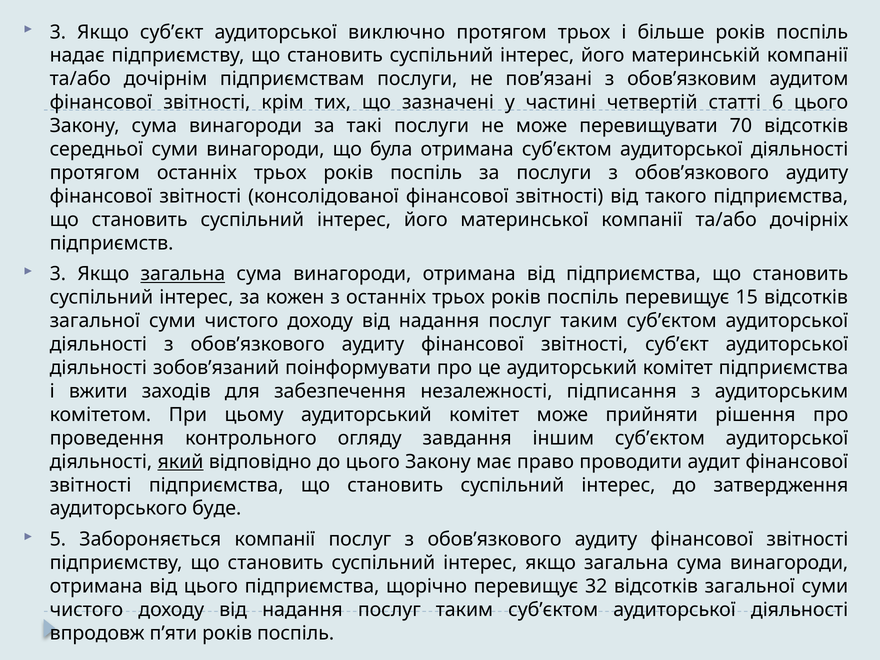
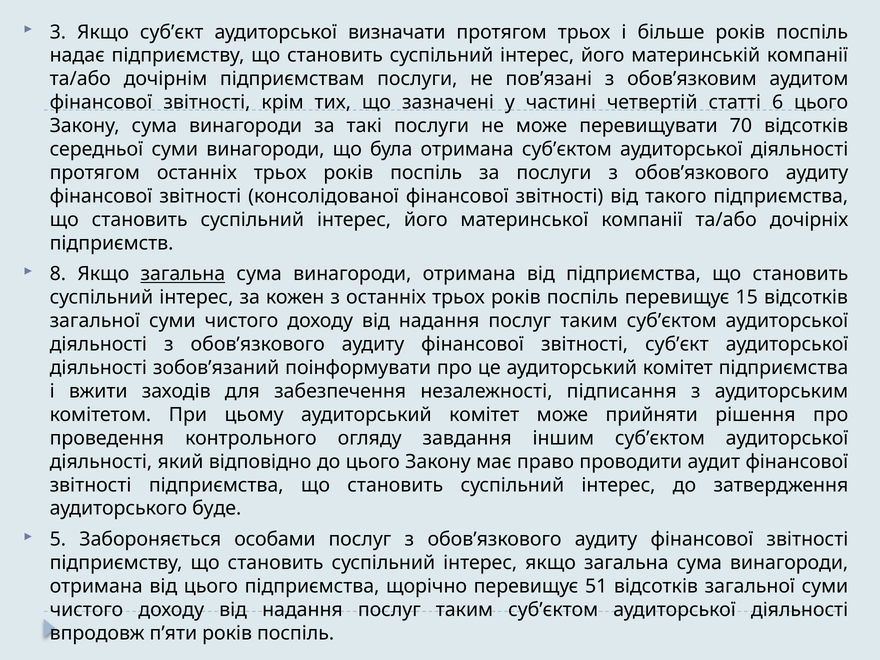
виключно: виключно -> визначати (397, 32)
3: 3 -> 8 (58, 274)
який underline: present -> none (180, 462)
Забороняється компанії: компанії -> особами (275, 539)
32: 32 -> 51 (596, 586)
